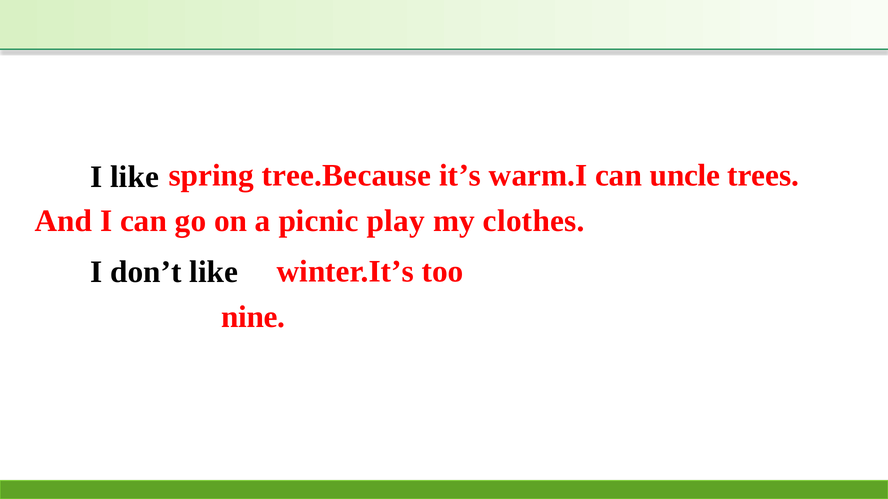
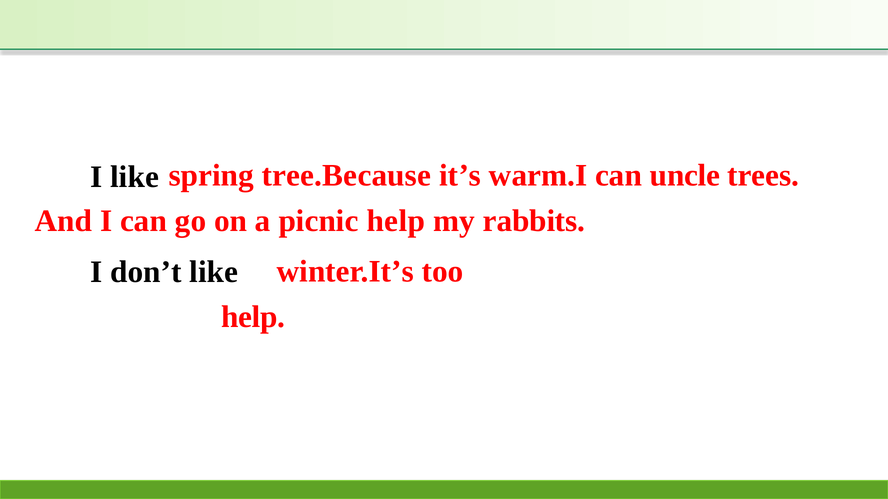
picnic play: play -> help (396, 221)
clothes: clothes -> rabbits (534, 221)
nine: nine -> help (253, 317)
